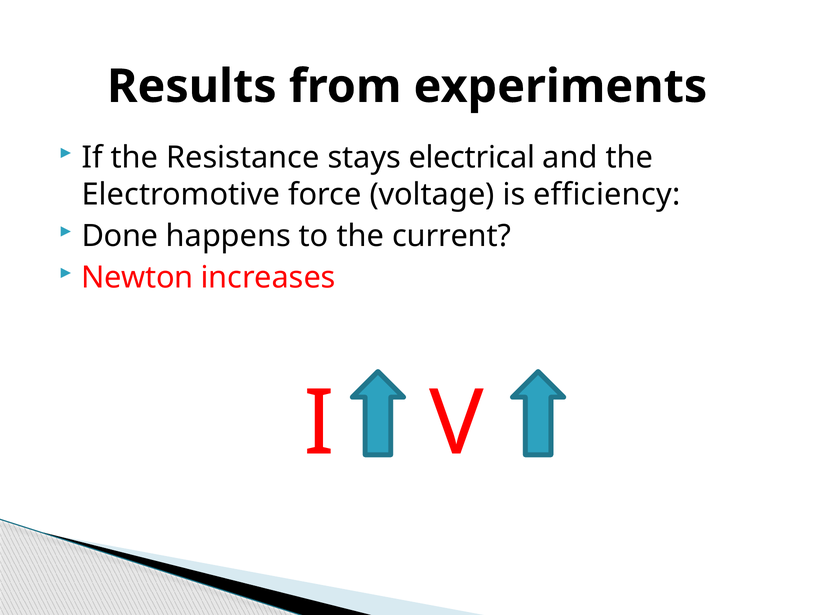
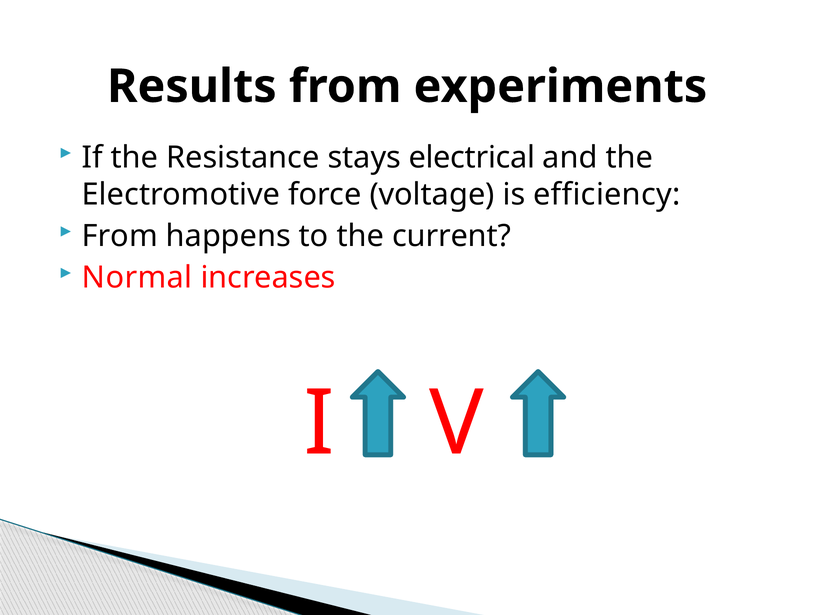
Done: Done -> From (120, 236)
Newton: Newton -> Normal (137, 277)
